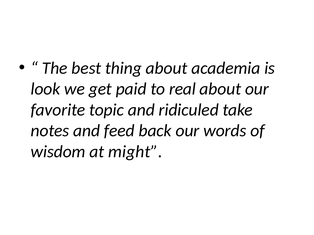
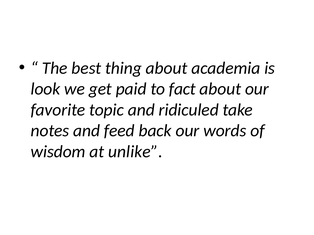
real: real -> fact (182, 89)
might: might -> unlike (135, 152)
